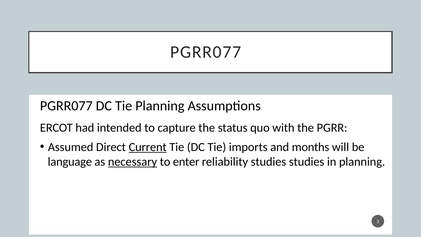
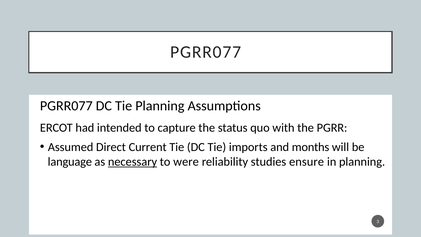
Current underline: present -> none (148, 147)
enter: enter -> were (186, 162)
studies studies: studies -> ensure (307, 162)
